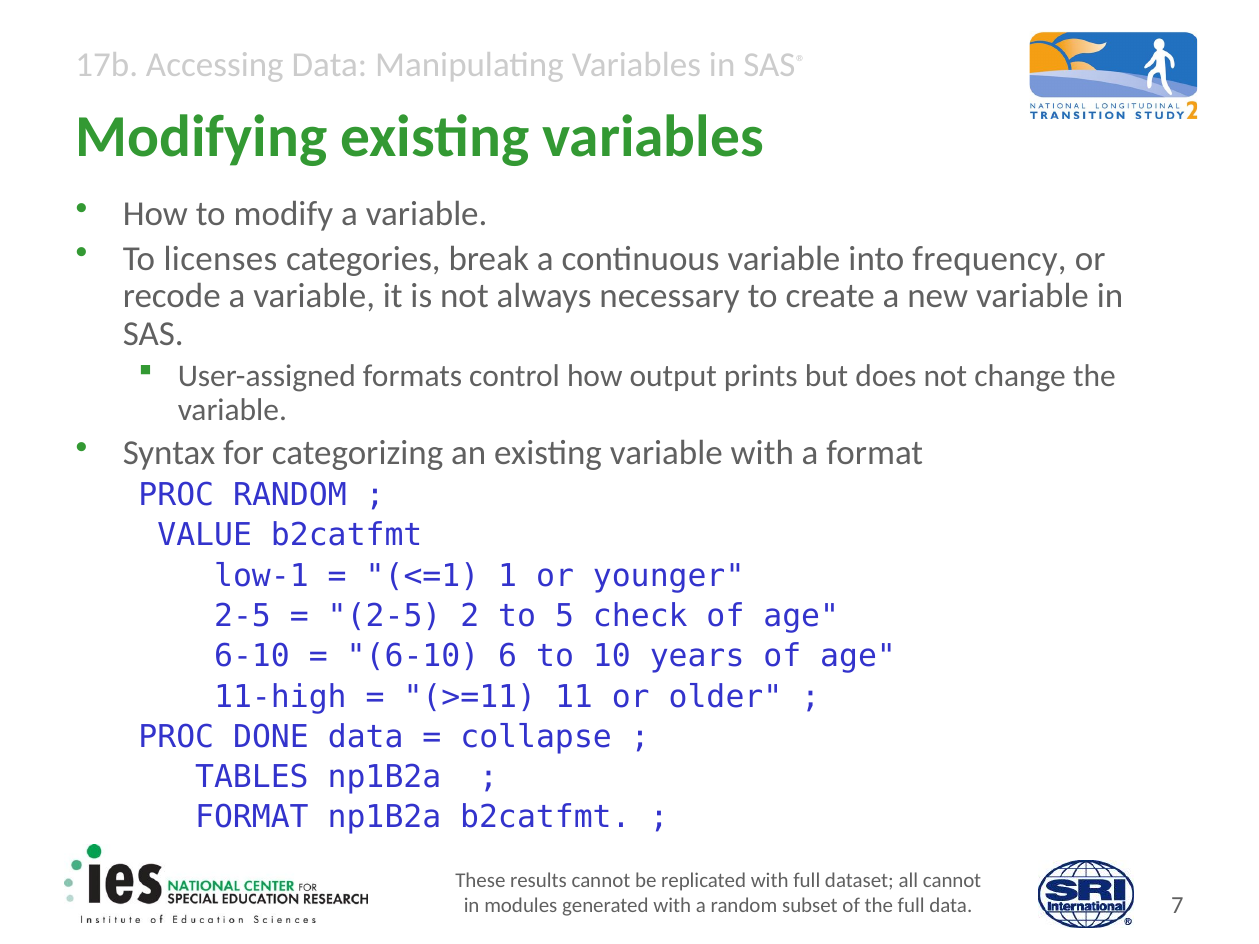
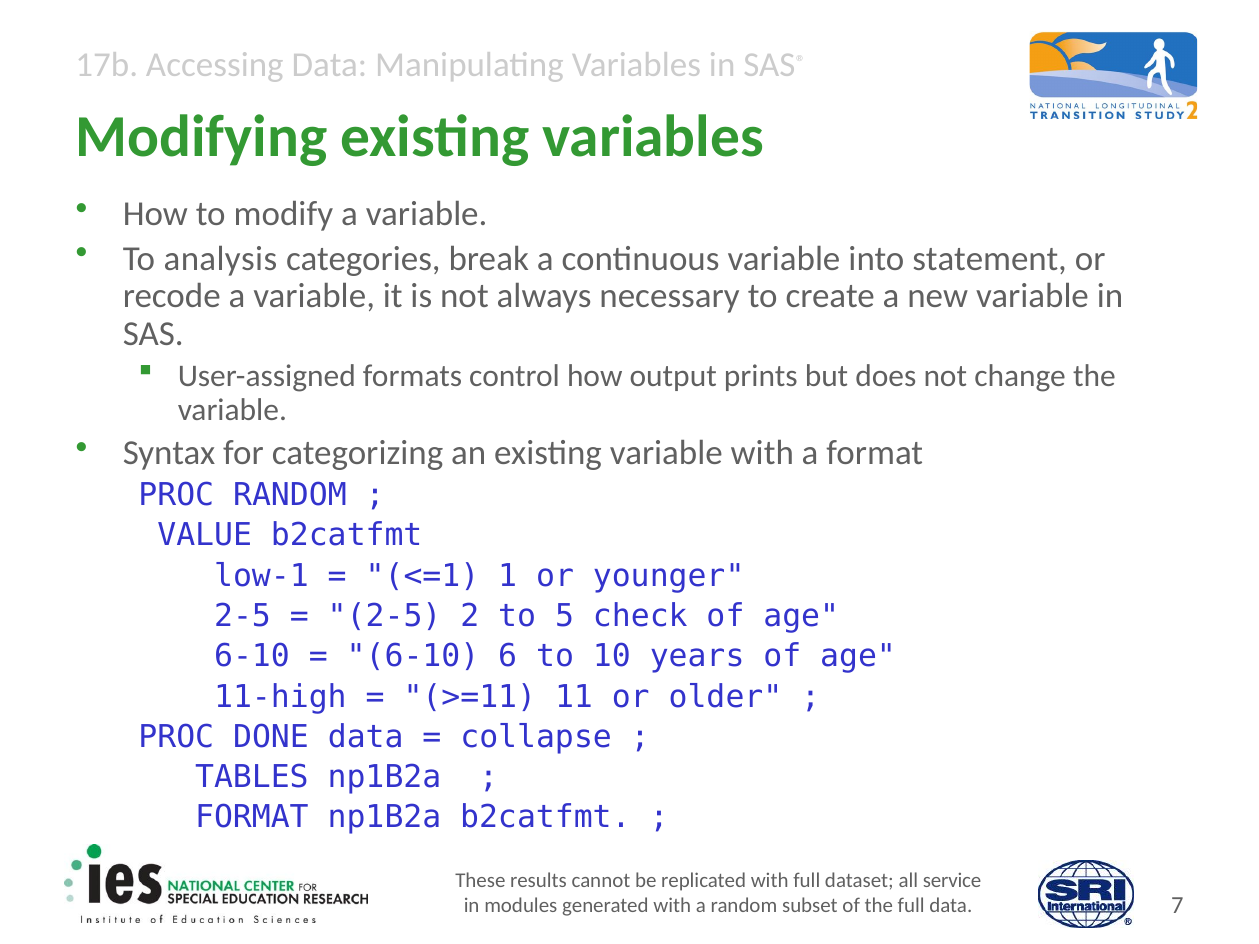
licenses: licenses -> analysis (220, 259)
frequency: frequency -> statement (990, 259)
all cannot: cannot -> service (952, 881)
